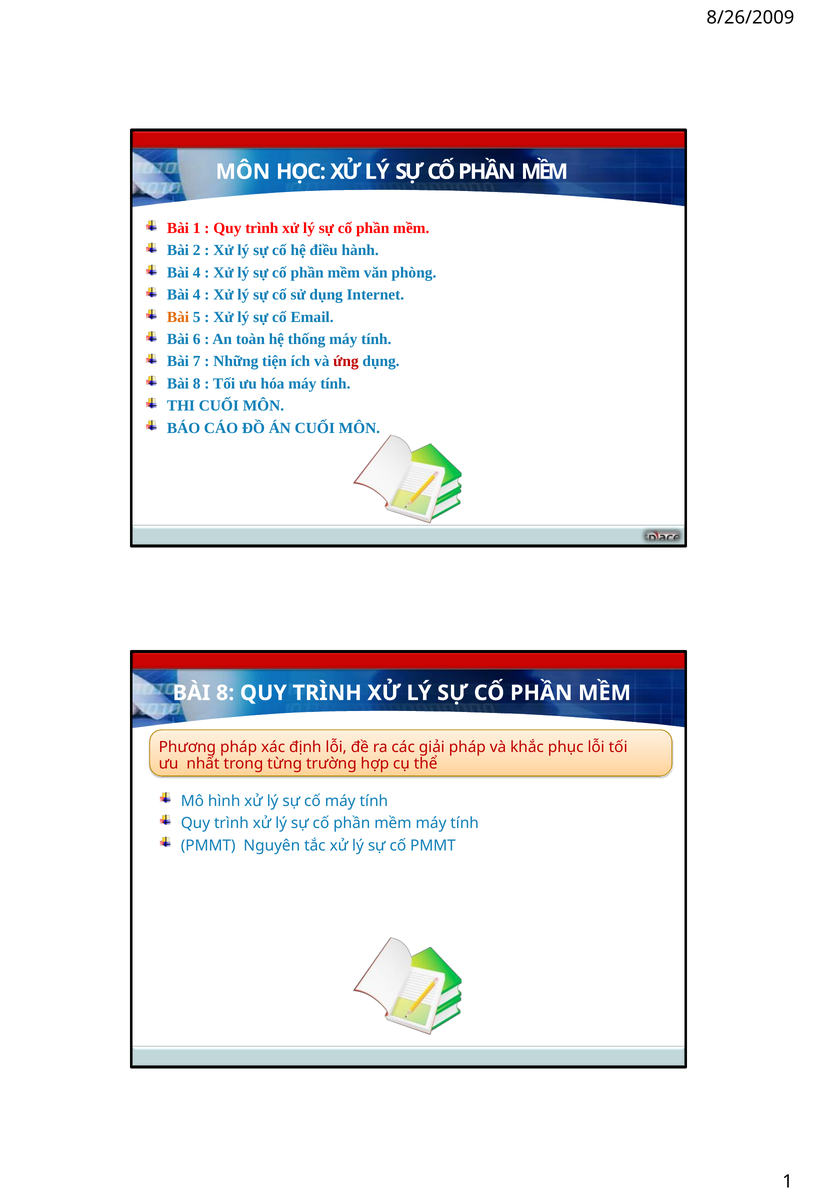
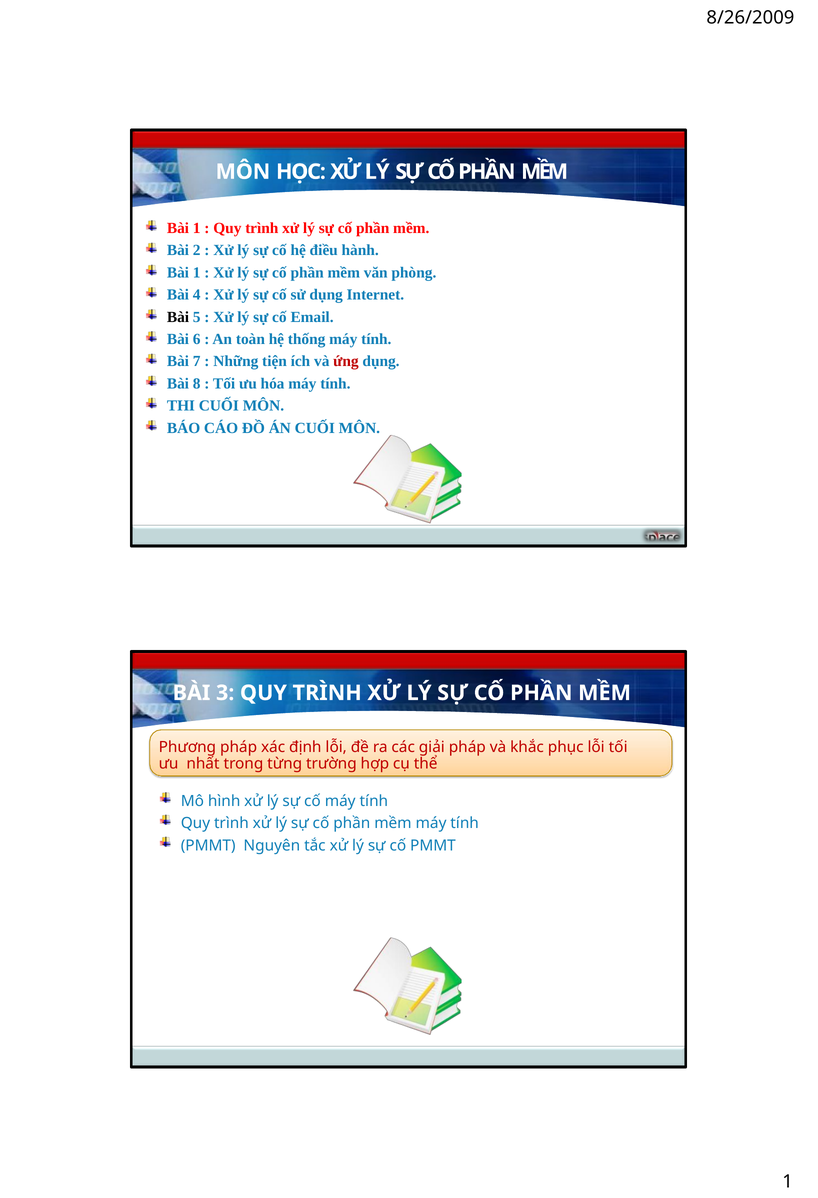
4: 4 -> 1 (197, 272)
Bài colour: orange -> black (178, 317)
8: 8 -> 3 (225, 693)
